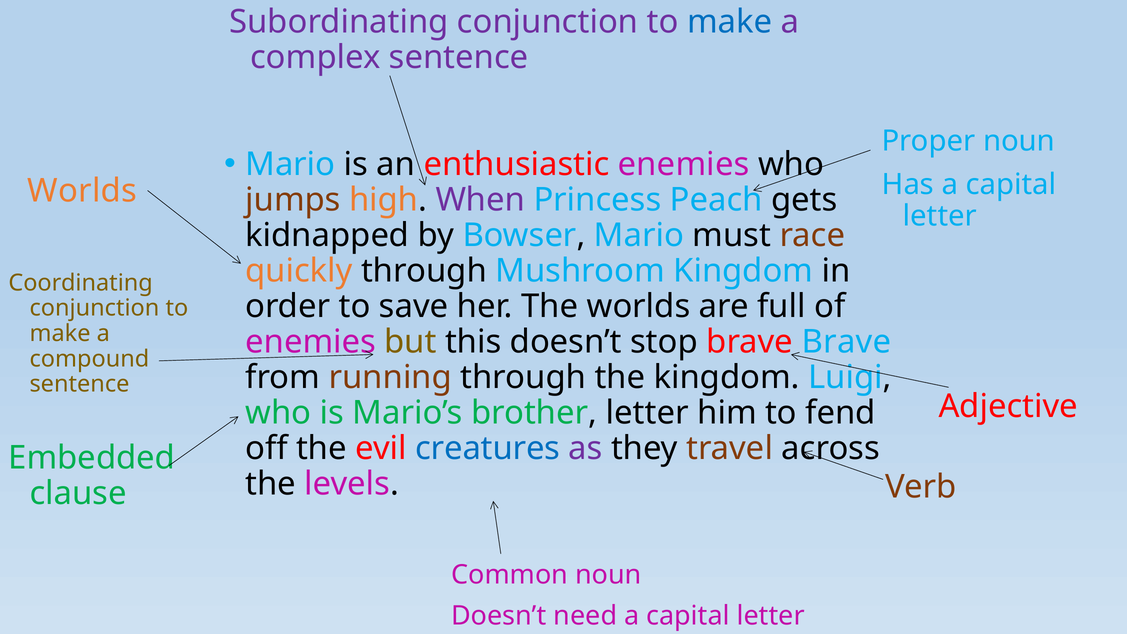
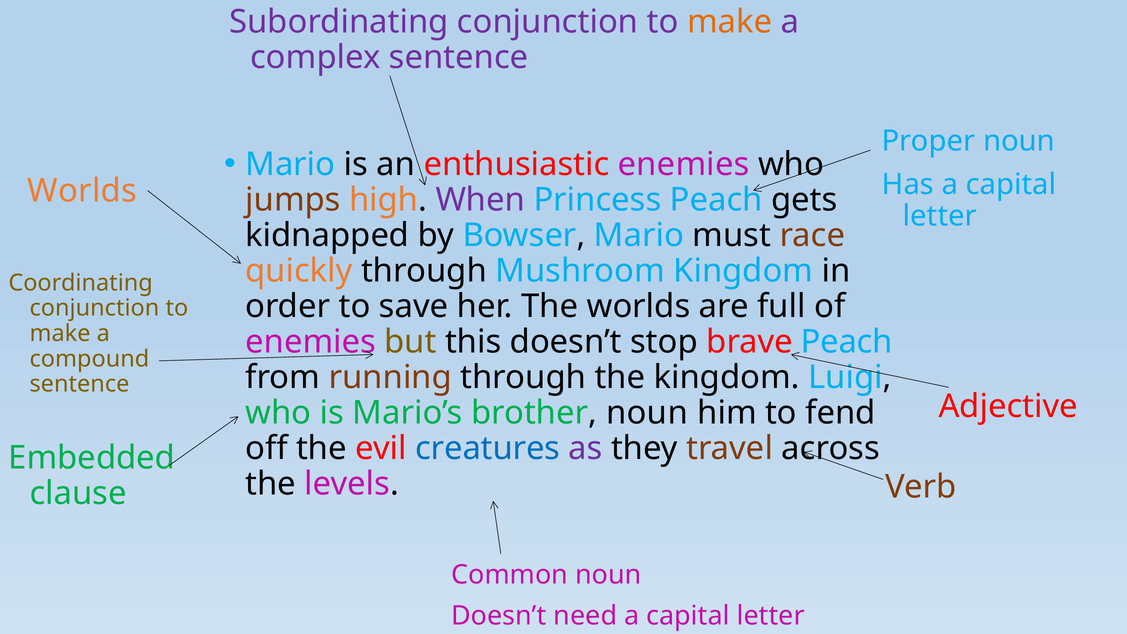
make colour: blue -> orange (730, 22)
brave Brave: Brave -> Peach (847, 342)
brother letter: letter -> noun (647, 413)
